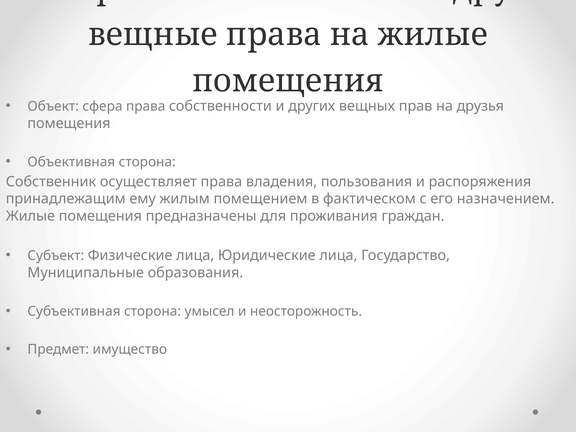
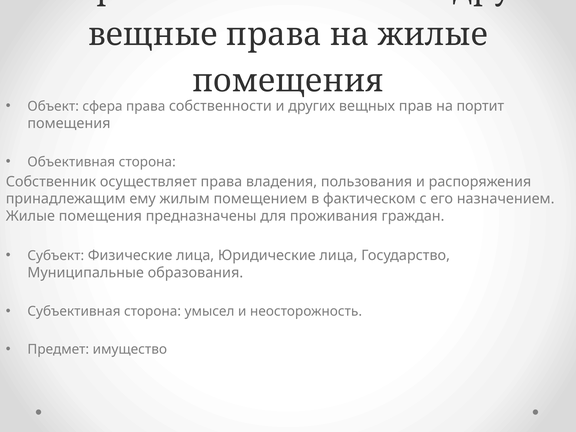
друзья: друзья -> портит (480, 106)
